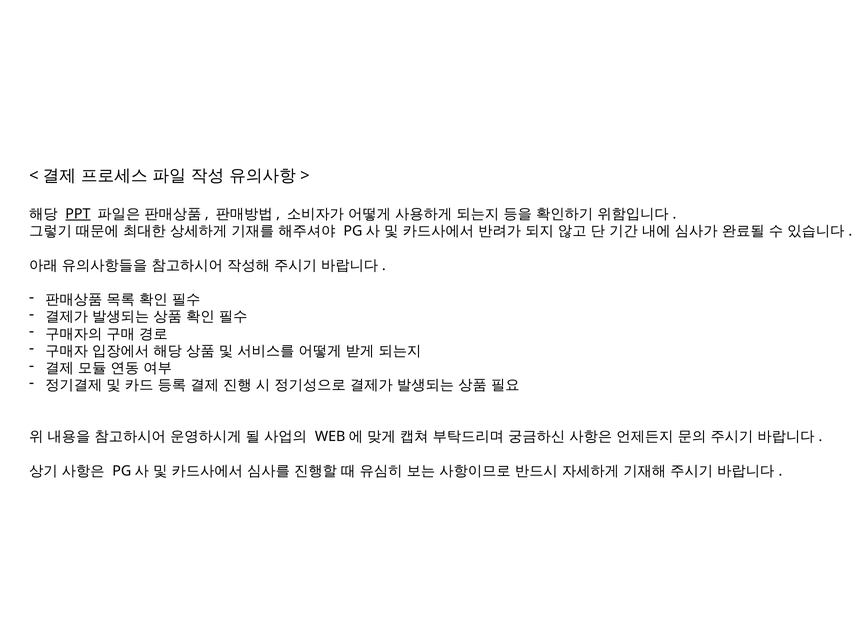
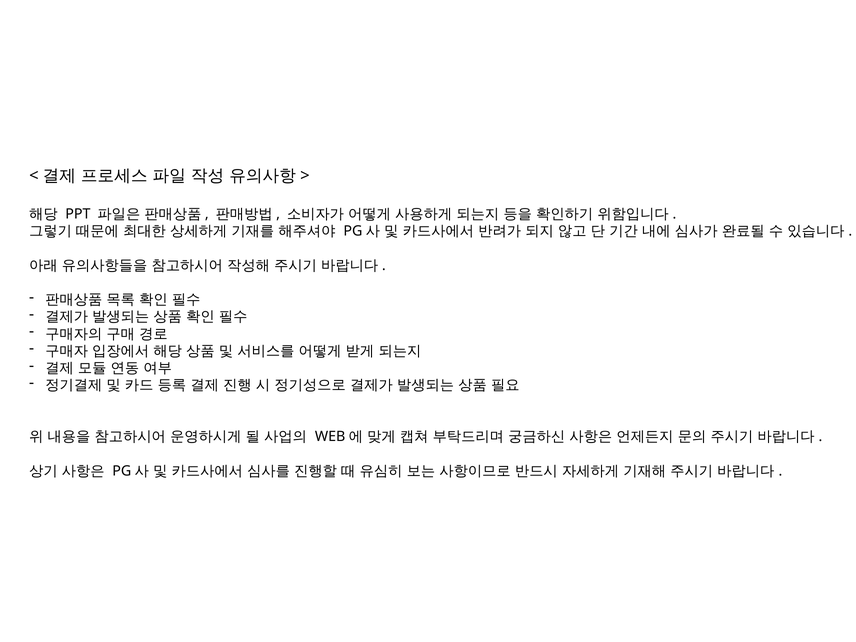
PPT underline: present -> none (78, 214)
